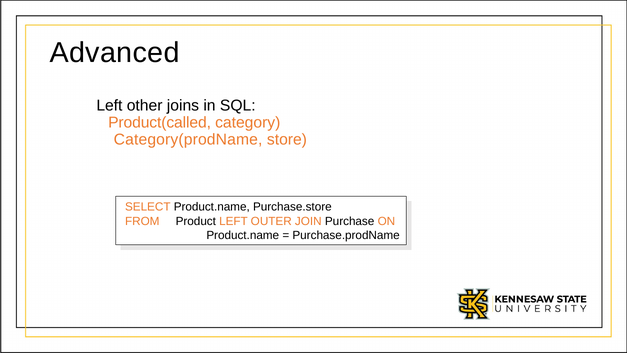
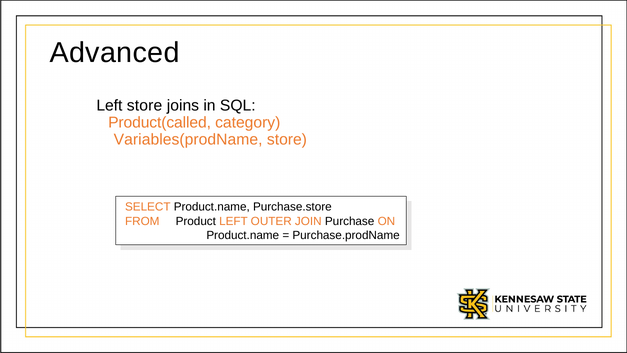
Left other: other -> store (145, 106)
Category(prodName: Category(prodName -> Variables(prodName (188, 139)
